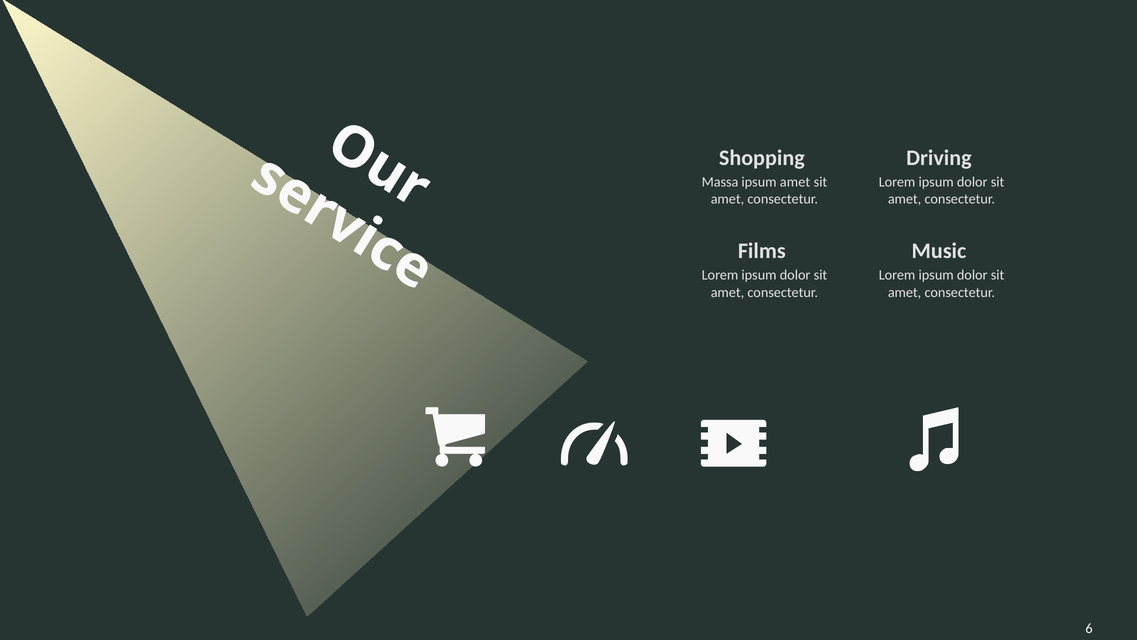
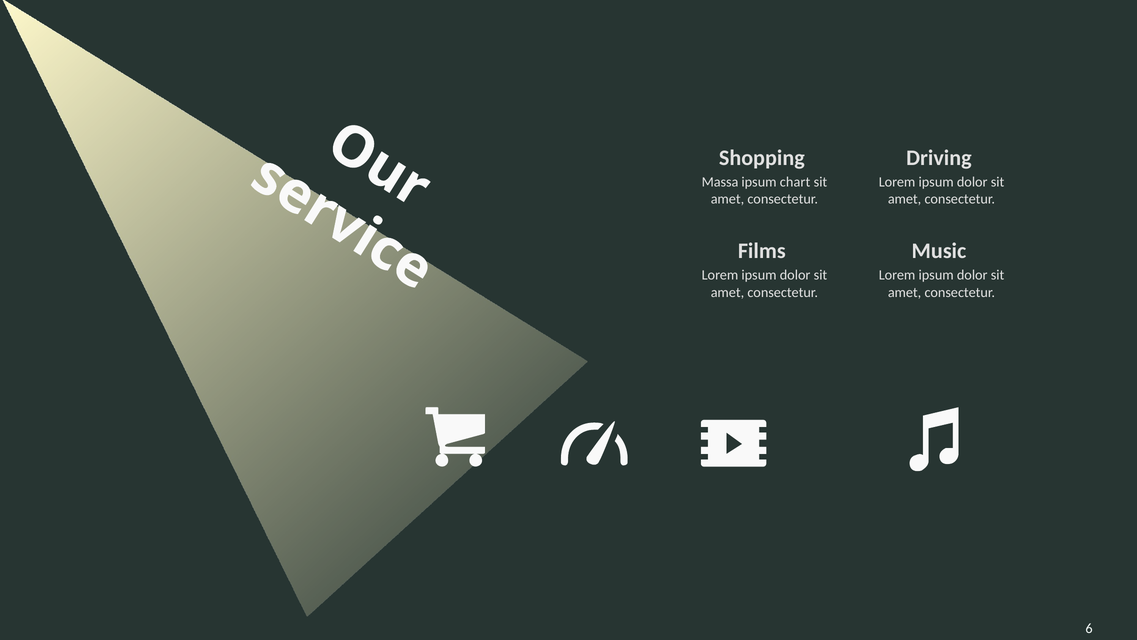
ipsum amet: amet -> chart (795, 182)
